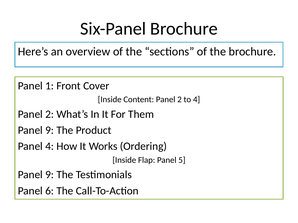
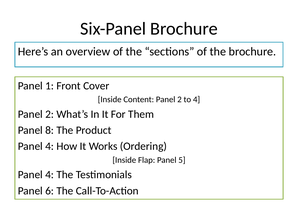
9: 9 -> 8 (50, 131)
9: 9 -> 4 (50, 175)
